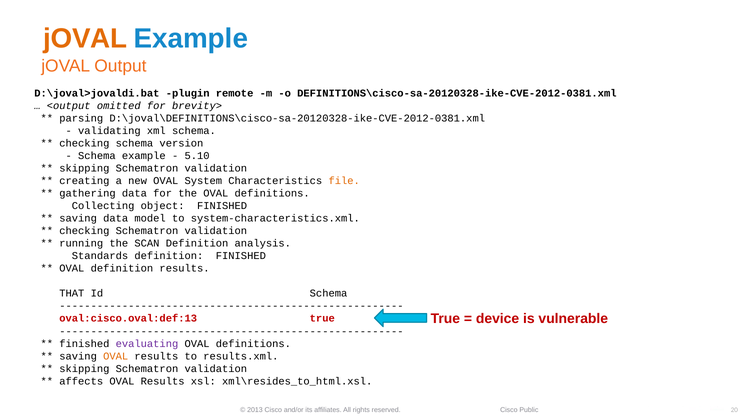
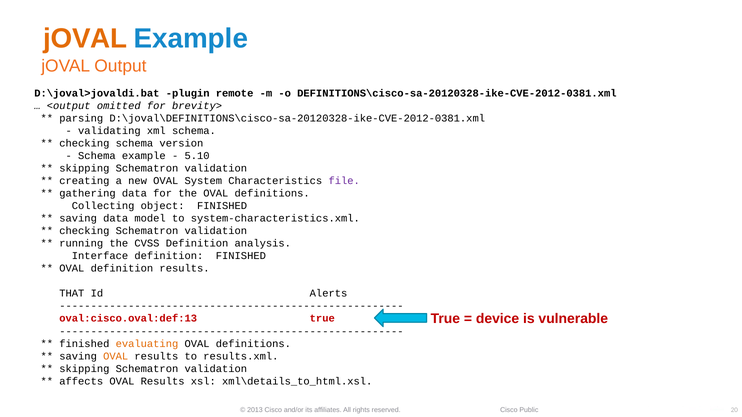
file colour: orange -> purple (344, 181)
SCAN: SCAN -> CVSS (147, 244)
Standards: Standards -> Interface (100, 256)
Id Schema: Schema -> Alerts (329, 294)
evaluating colour: purple -> orange (147, 344)
xml\resides_to_html.xsl: xml\resides_to_html.xsl -> xml\details_to_html.xsl (297, 381)
